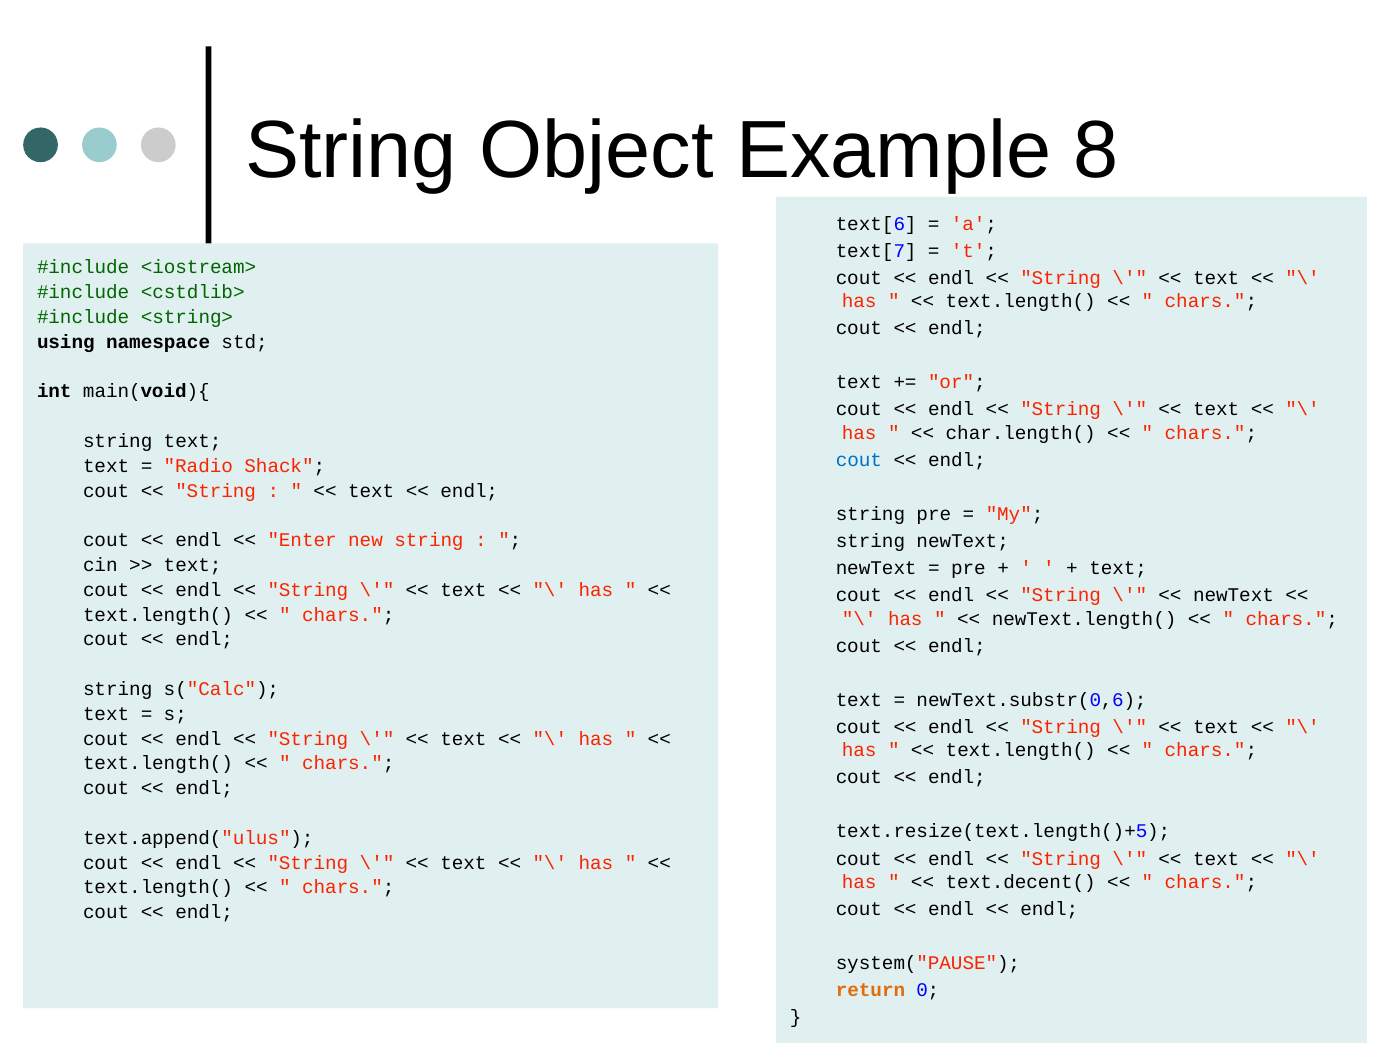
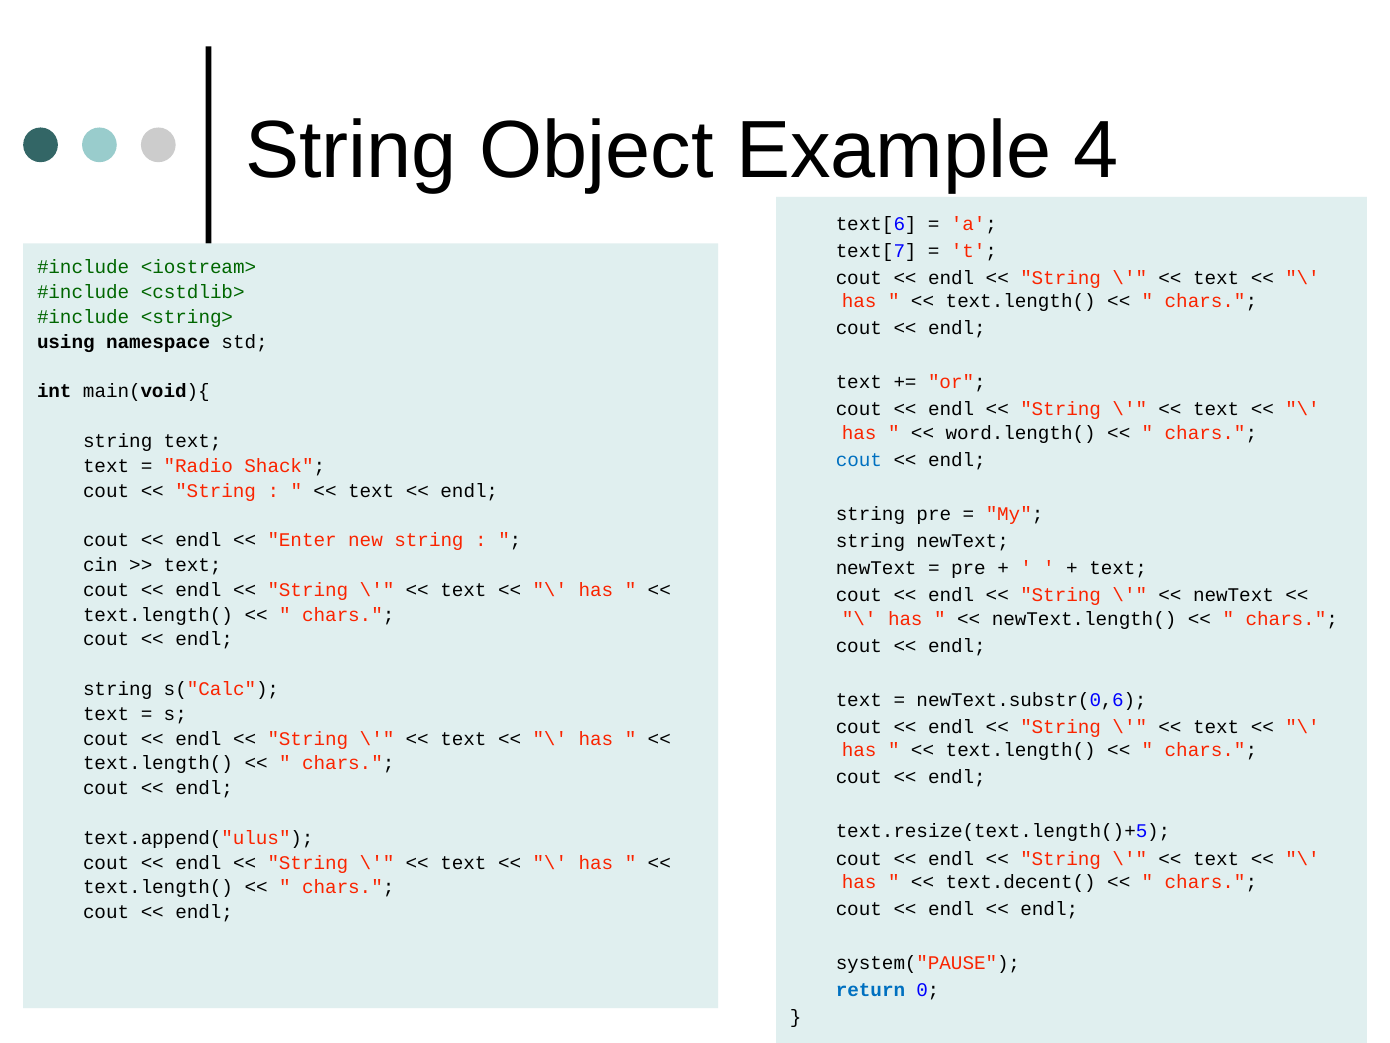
8: 8 -> 4 (1096, 151)
char.length(: char.length( -> word.length( (1021, 433)
return colour: orange -> blue (871, 990)
